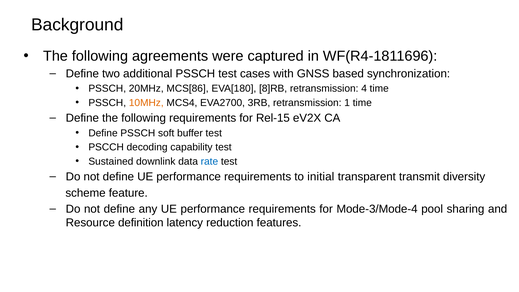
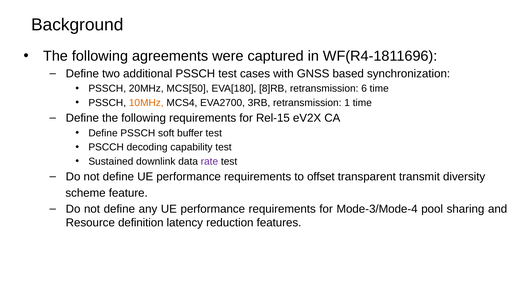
MCS[86: MCS[86 -> MCS[50 (188, 89)
4: 4 -> 6 (364, 89)
rate colour: blue -> purple (209, 161)
initial: initial -> offset (321, 177)
